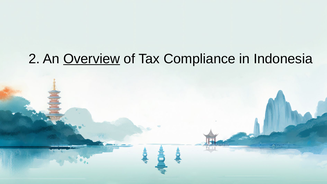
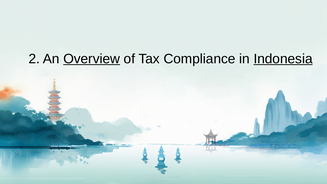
Indonesia underline: none -> present (283, 59)
